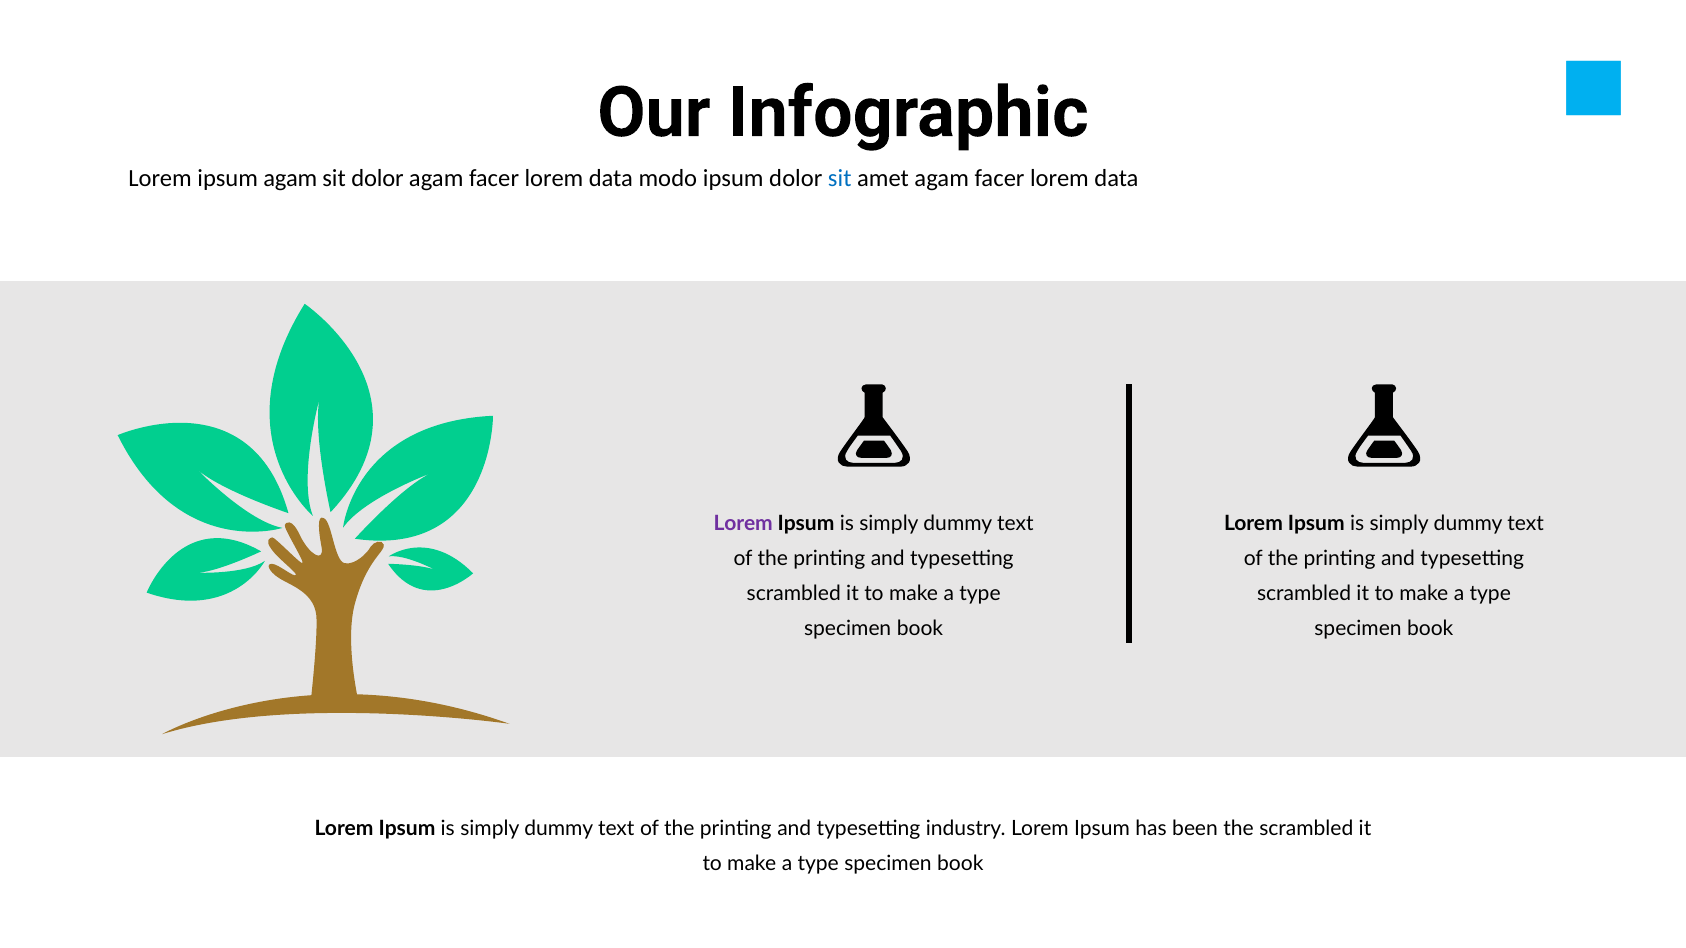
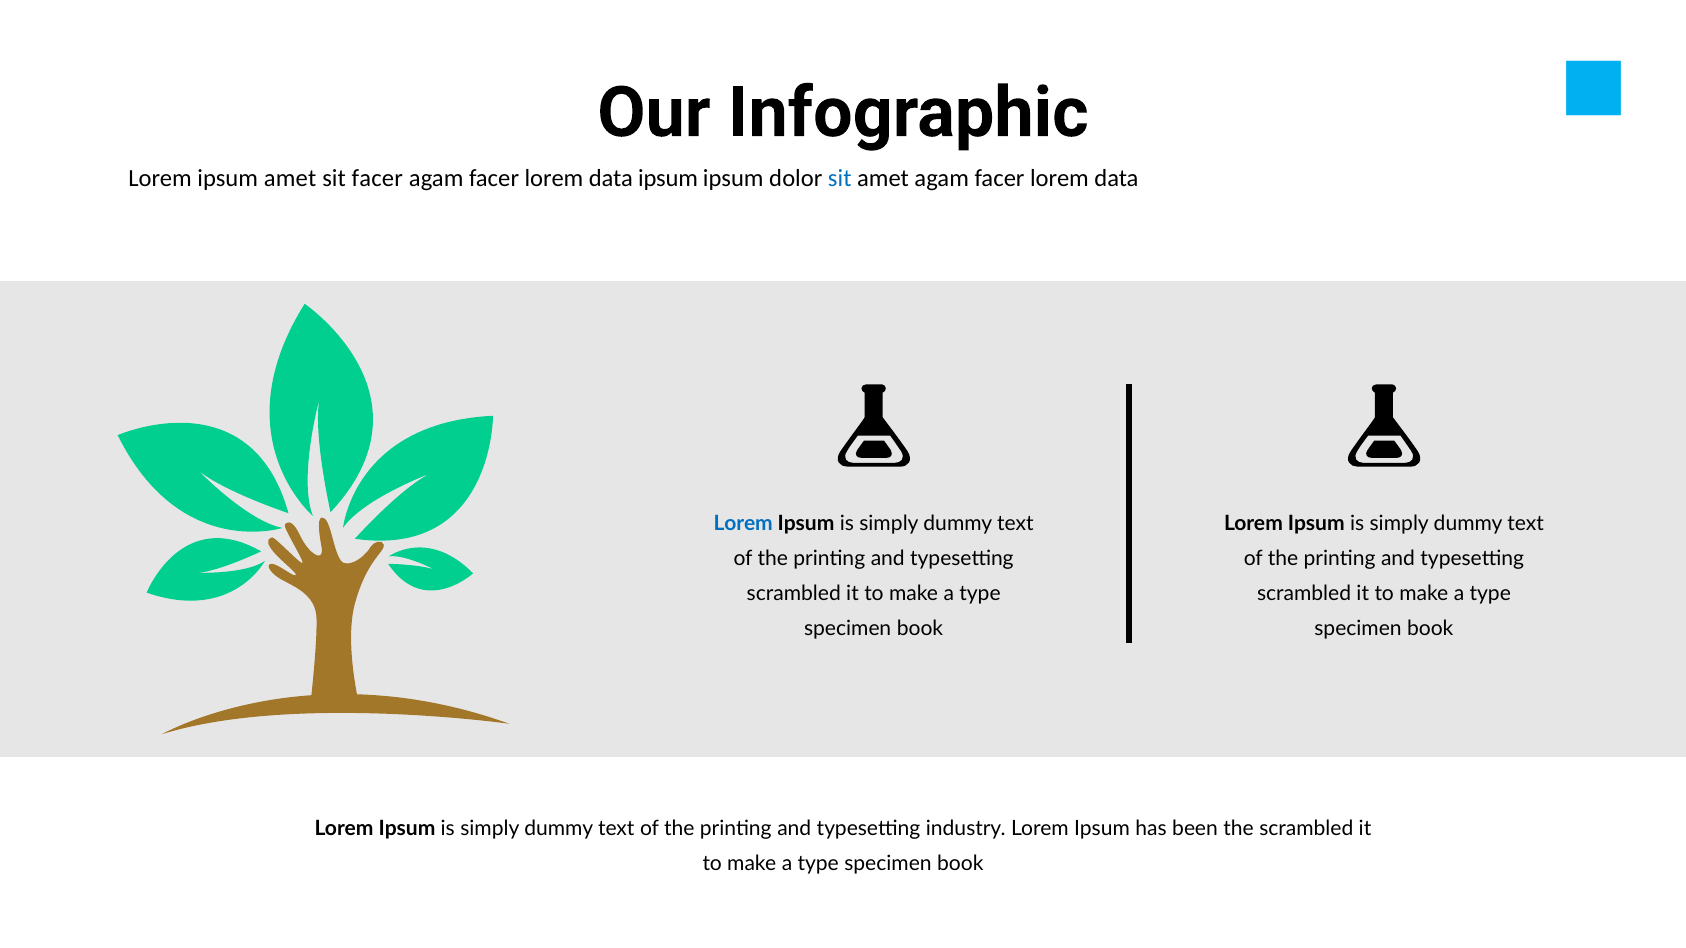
ipsum agam: agam -> amet (290, 179)
sit dolor: dolor -> facer (377, 179)
data modo: modo -> ipsum (668, 179)
Lorem colour: purple -> blue (743, 523)
